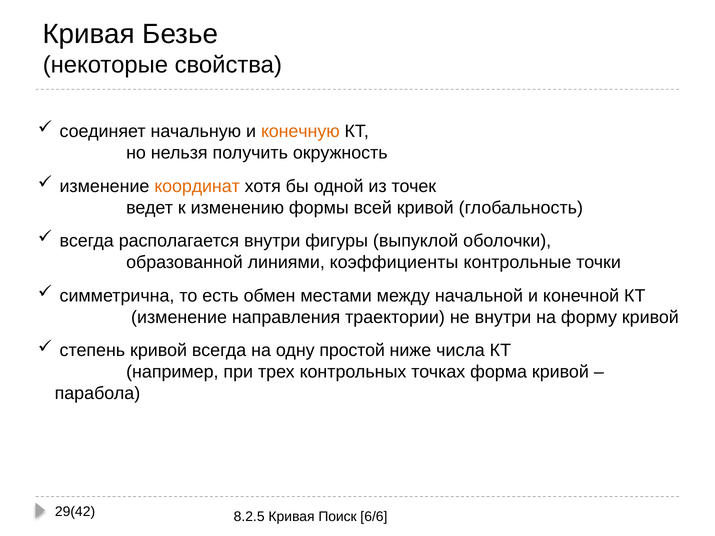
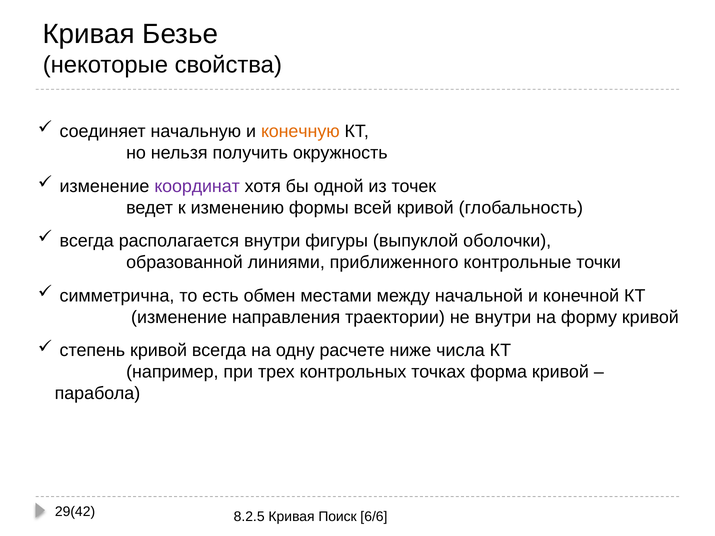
координат colour: orange -> purple (197, 186)
коэффициенты: коэффициенты -> приближенного (394, 263)
простой: простой -> расчете (352, 351)
